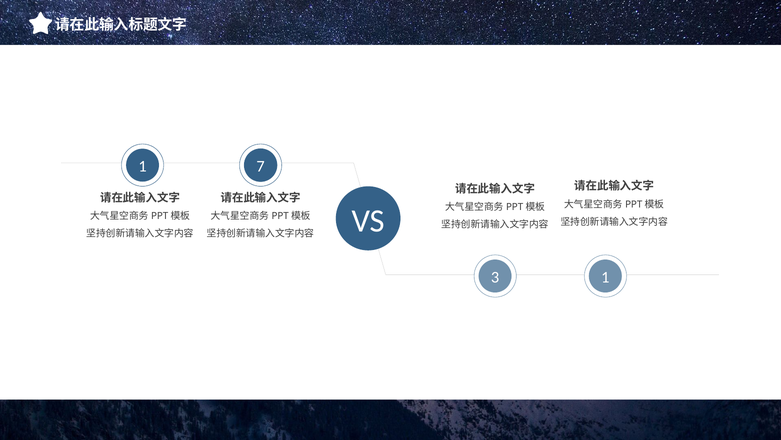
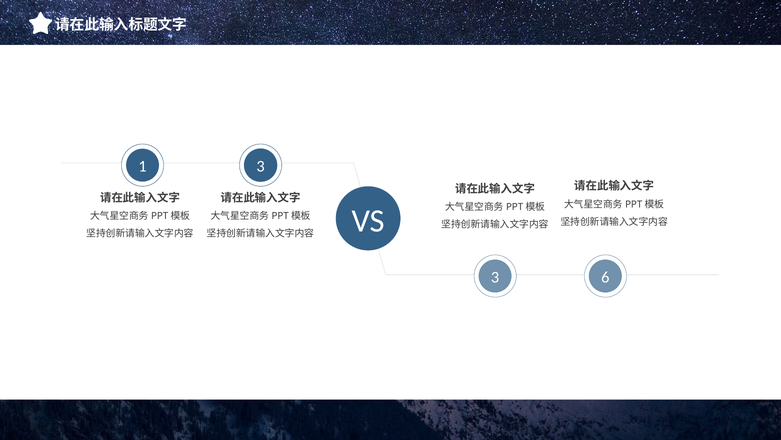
1 7: 7 -> 3 (261, 166)
3 1: 1 -> 6 (605, 277)
